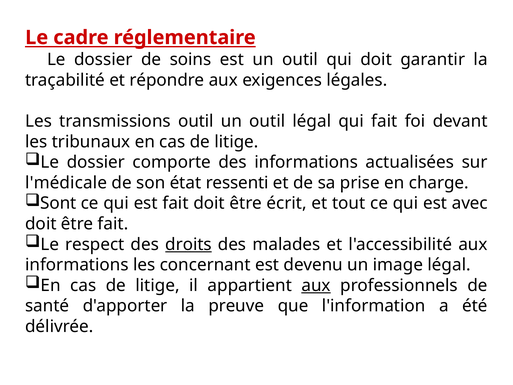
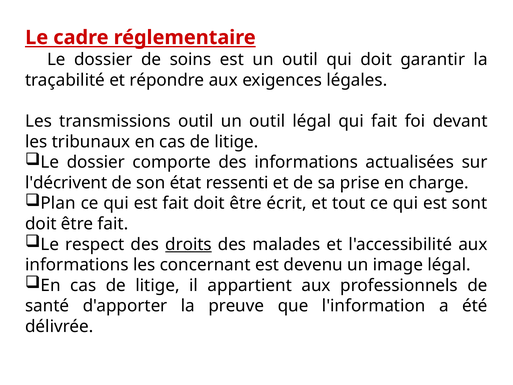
l'médicale: l'médicale -> l'décrivent (66, 183)
Sont: Sont -> Plan (58, 203)
avec: avec -> sont (470, 203)
aux underline: present -> none (316, 285)
